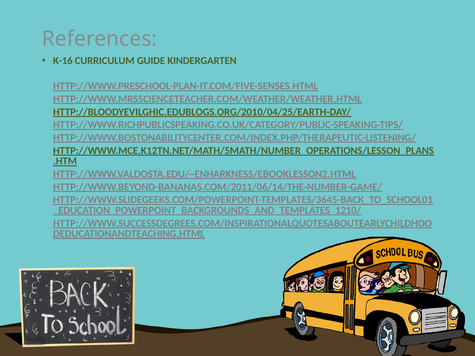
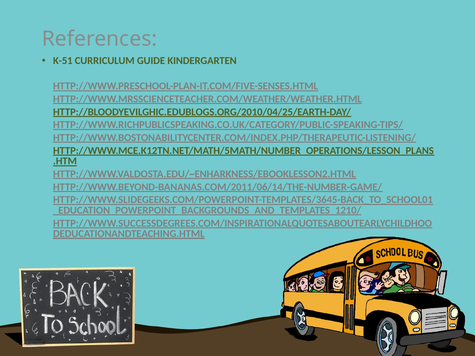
K-16: K-16 -> K-51 (63, 61)
